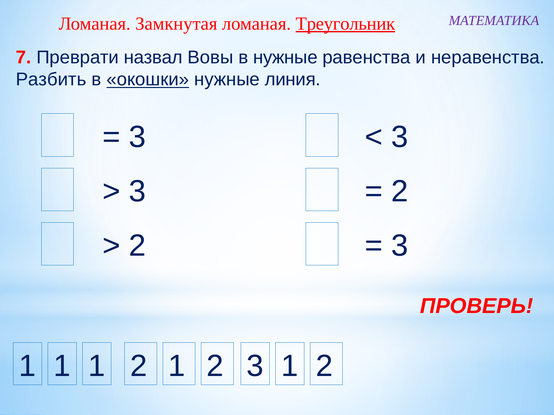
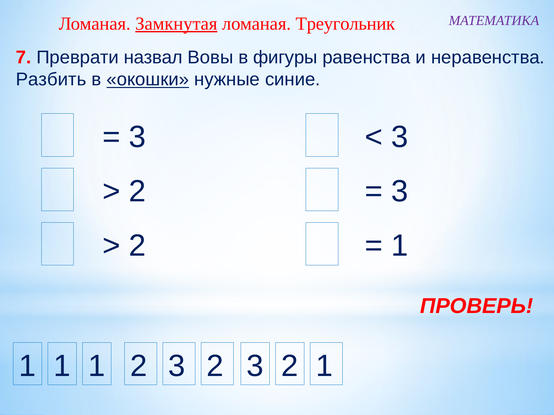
Замкнутая underline: none -> present (176, 24)
Треугольник underline: present -> none (345, 24)
в нужные: нужные -> фигуры (285, 57)
линия: линия -> синие (293, 80)
3: 3 -> 2 (137, 192)
2: 2 -> 3 (400, 192)
3: 3 -> 1 (400, 246)
1: 1 -> 3 (177, 366)
1 1 1 1: 1 -> 2 (290, 366)
3 2: 2 -> 1 (324, 366)
